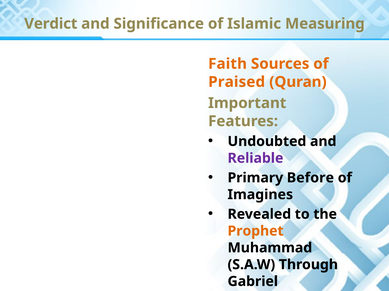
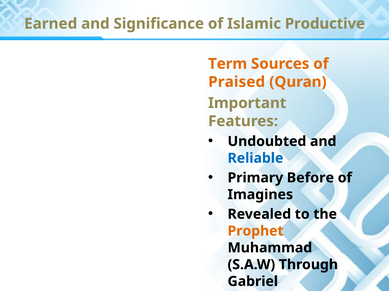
Verdict: Verdict -> Earned (51, 24)
Measuring: Measuring -> Productive (325, 24)
Faith: Faith -> Term (228, 64)
Reliable colour: purple -> blue (255, 159)
